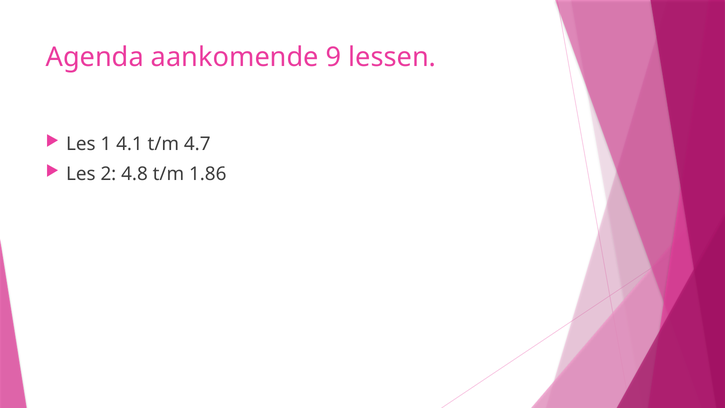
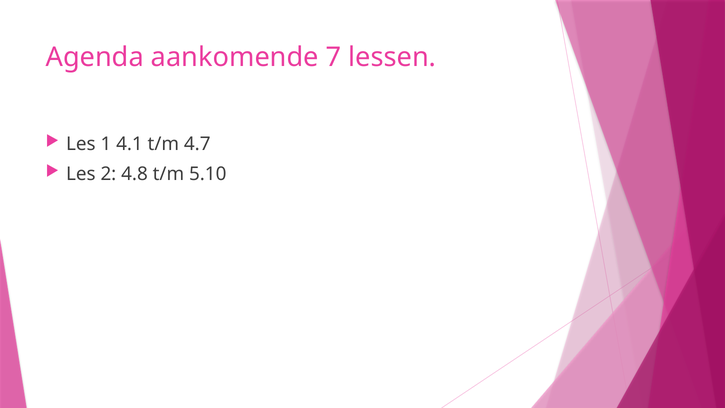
9: 9 -> 7 (334, 57)
1.86: 1.86 -> 5.10 (208, 174)
